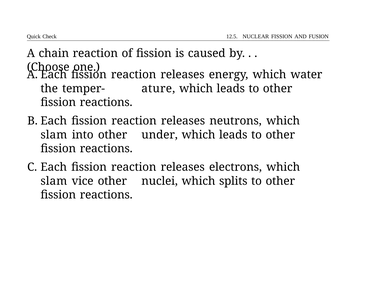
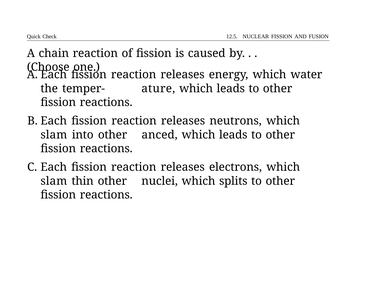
under: under -> anced (160, 135)
vice: vice -> thin (83, 181)
